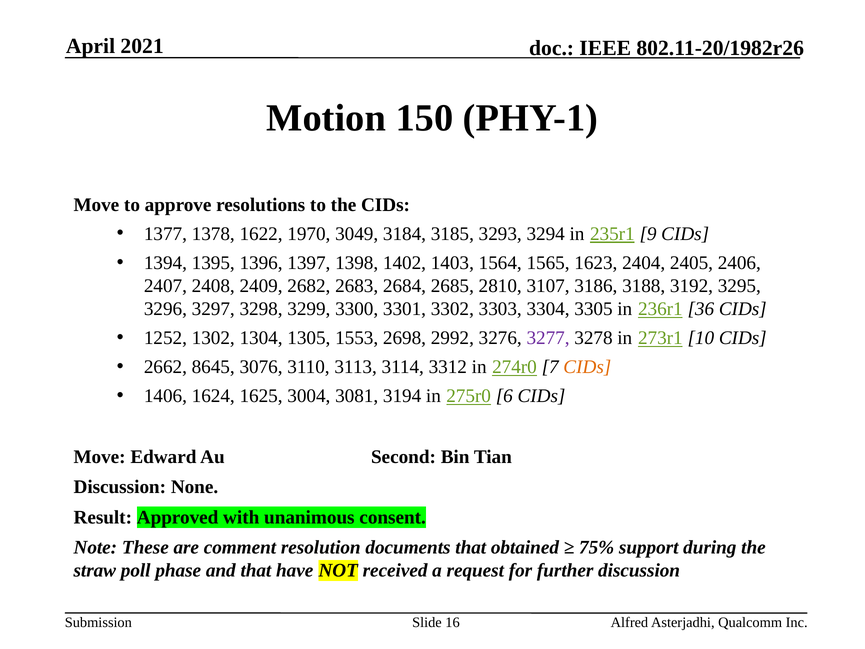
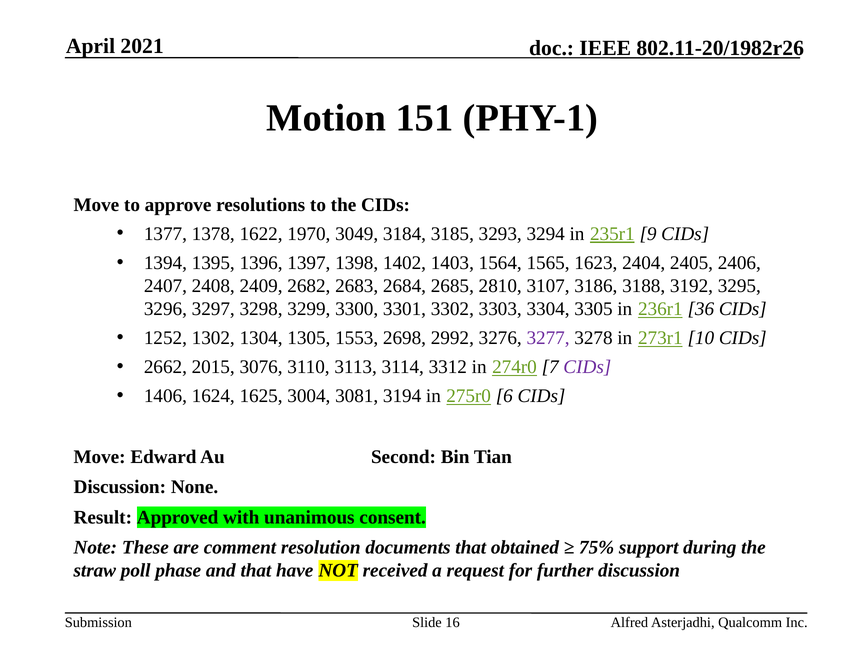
150: 150 -> 151 (424, 118)
8645: 8645 -> 2015 (213, 367)
CIDs colour: orange -> purple (587, 367)
